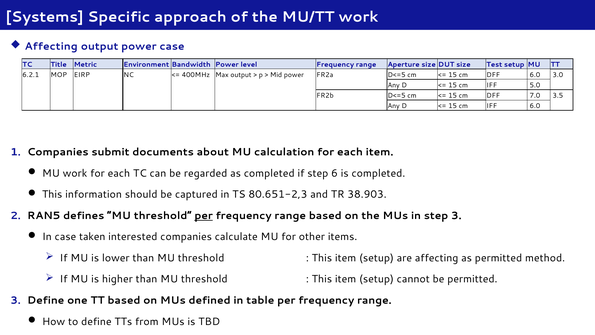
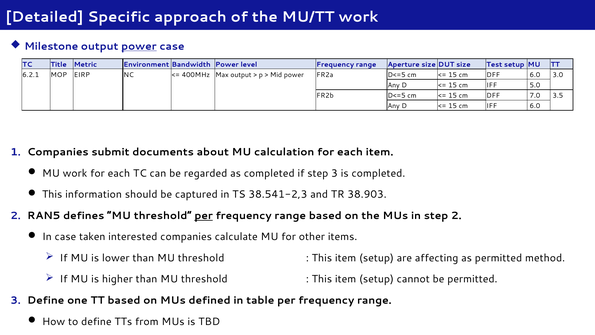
Systems: Systems -> Detailed (44, 17)
Affecting: Affecting -> Milestone (51, 46)
power underline: none -> present (139, 46)
step 6: 6 -> 3 (335, 173)
80.651-2,3: 80.651-2,3 -> 38.541-2,3 (278, 194)
step 3: 3 -> 2 (456, 215)
